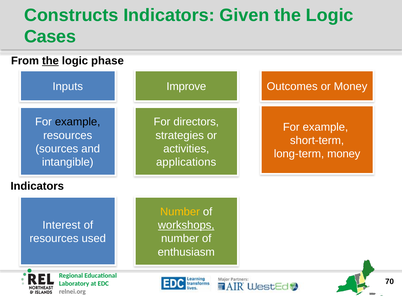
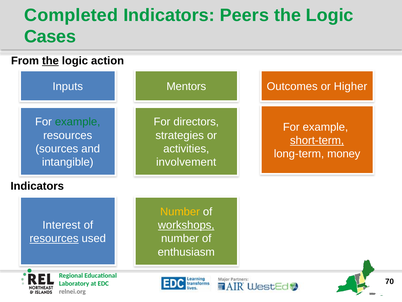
Constructs: Constructs -> Completed (71, 15)
Given: Given -> Peers (244, 15)
phase: phase -> action (108, 61)
Improve: Improve -> Mentors (186, 86)
or Money: Money -> Higher (351, 86)
example colour: black -> green (78, 122)
short-term underline: none -> present (317, 140)
applications: applications -> involvement (186, 162)
resources underline: none -> present (54, 238)
